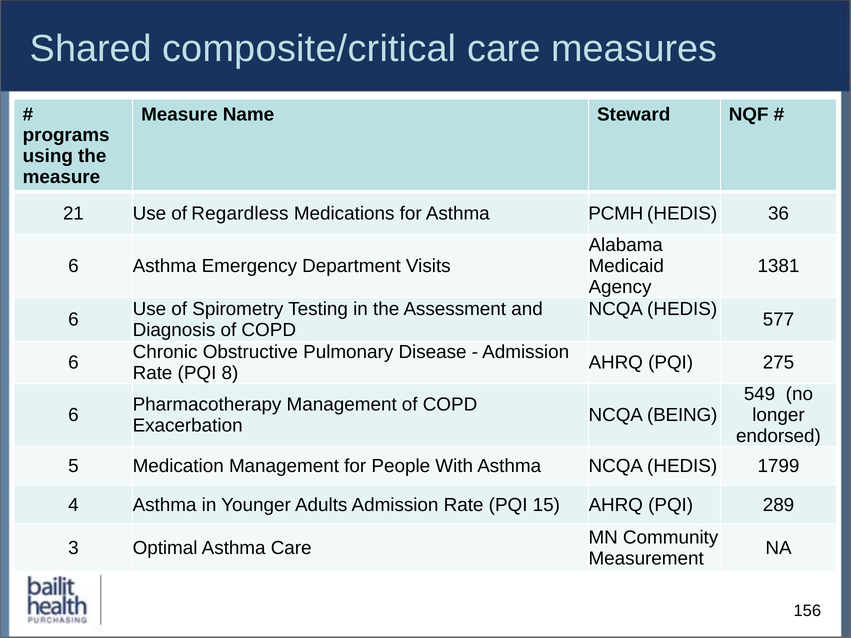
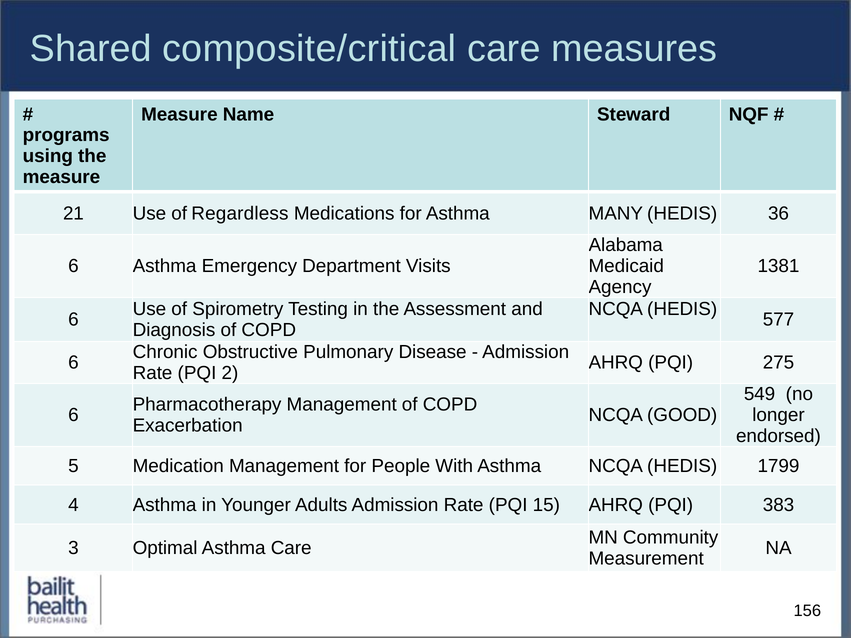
PCMH: PCMH -> MANY (616, 213)
8: 8 -> 2 (230, 373)
BEING: BEING -> GOOD (682, 415)
289: 289 -> 383 (779, 505)
